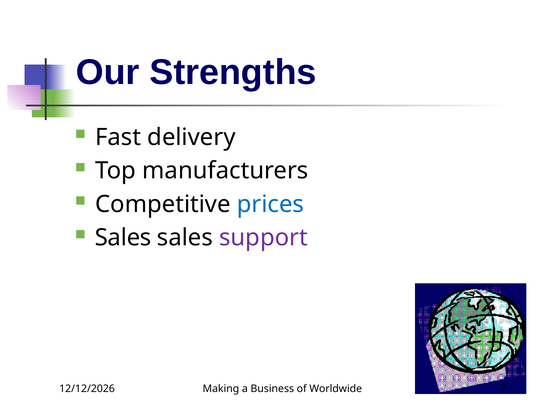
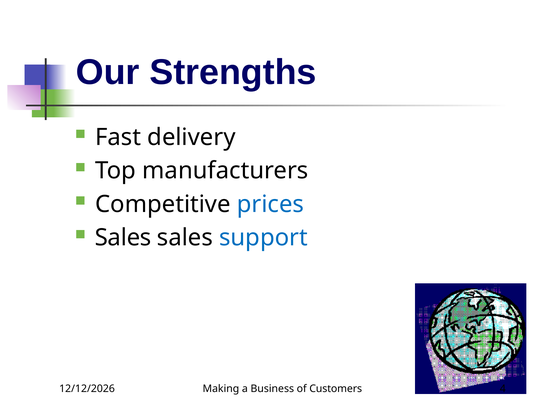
support colour: purple -> blue (263, 238)
Worldwide: Worldwide -> Customers (336, 389)
7: 7 -> 4 (503, 389)
